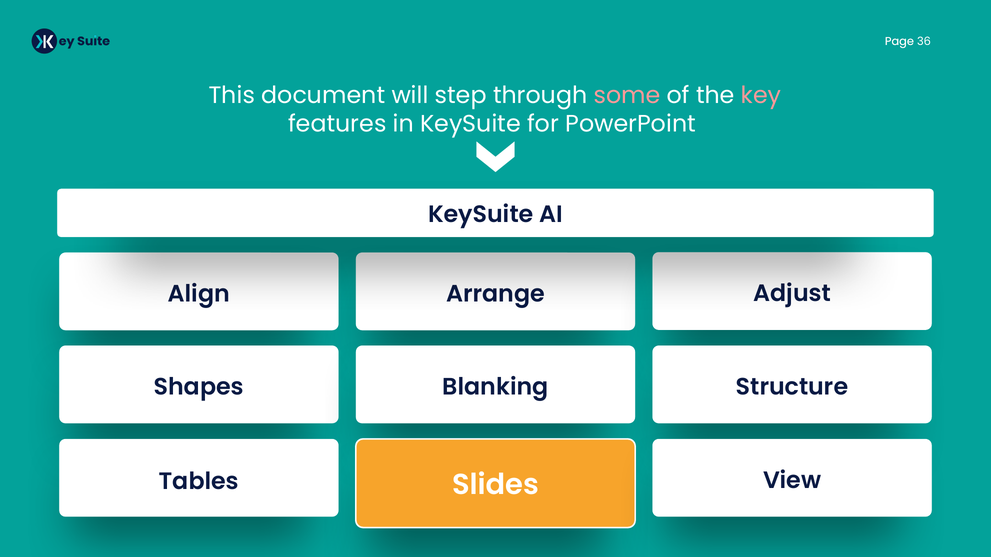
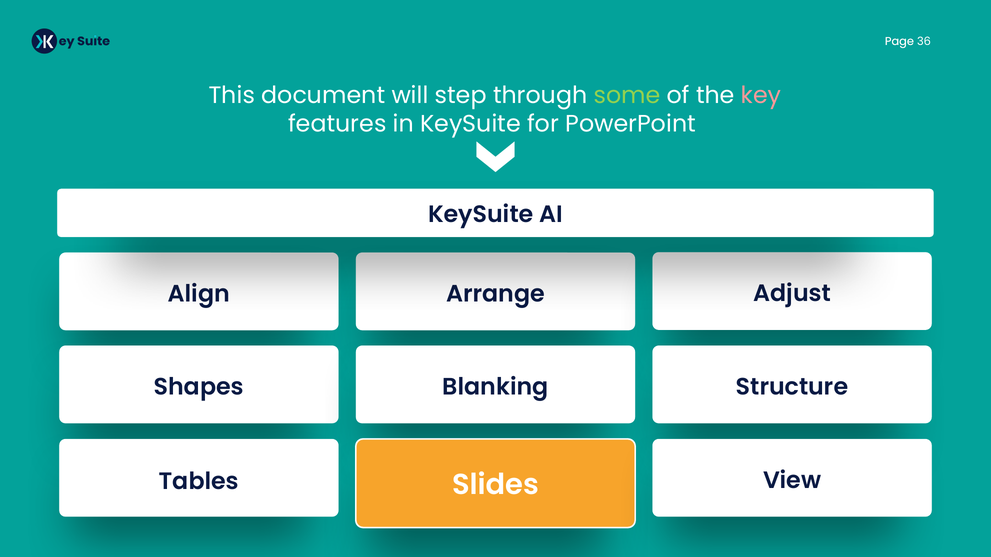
some colour: pink -> light green (627, 95)
